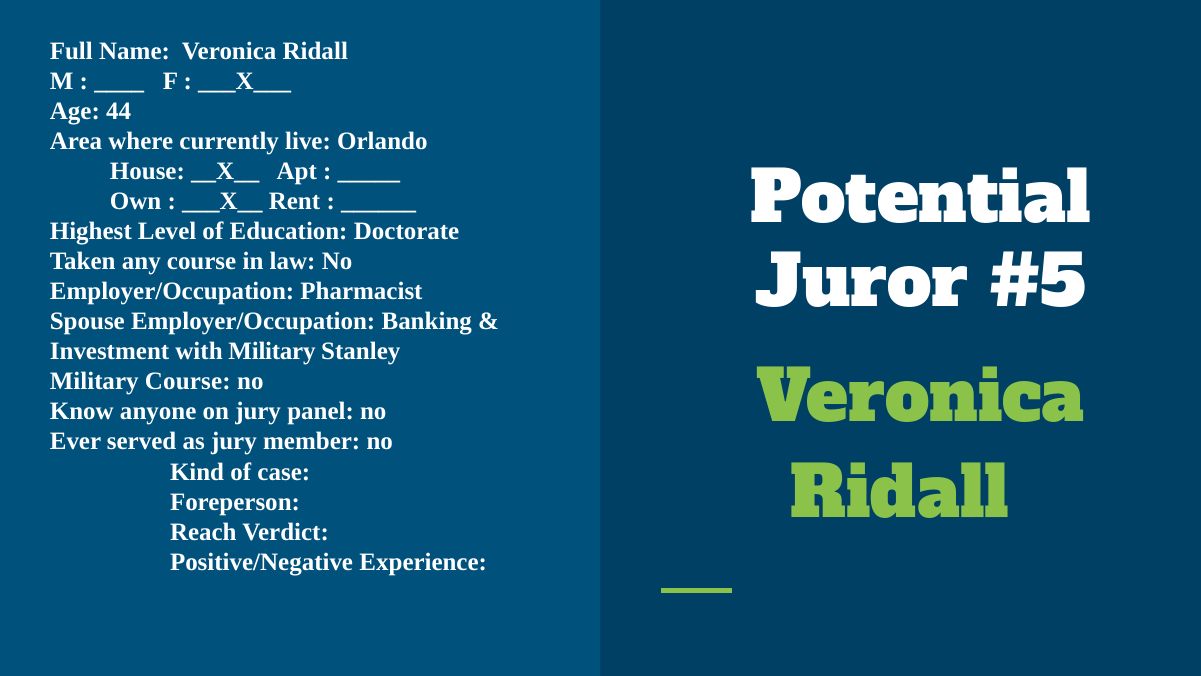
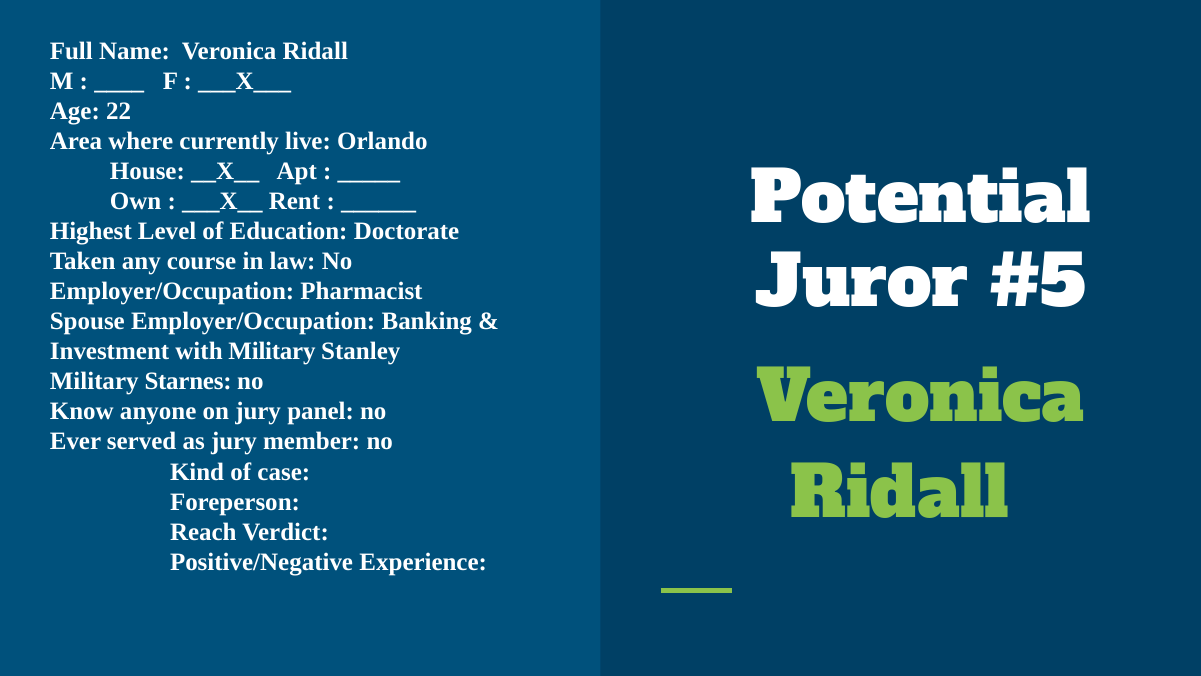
44: 44 -> 22 (119, 111)
Military Course: Course -> Starnes (188, 381)
